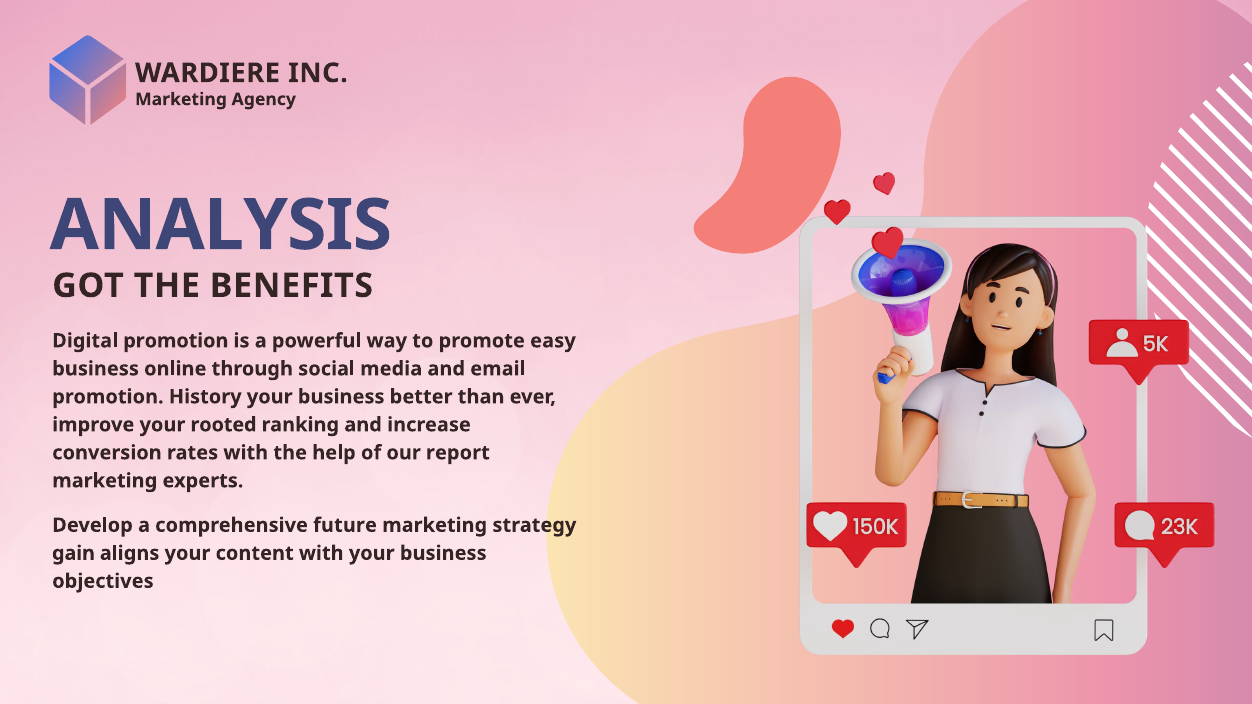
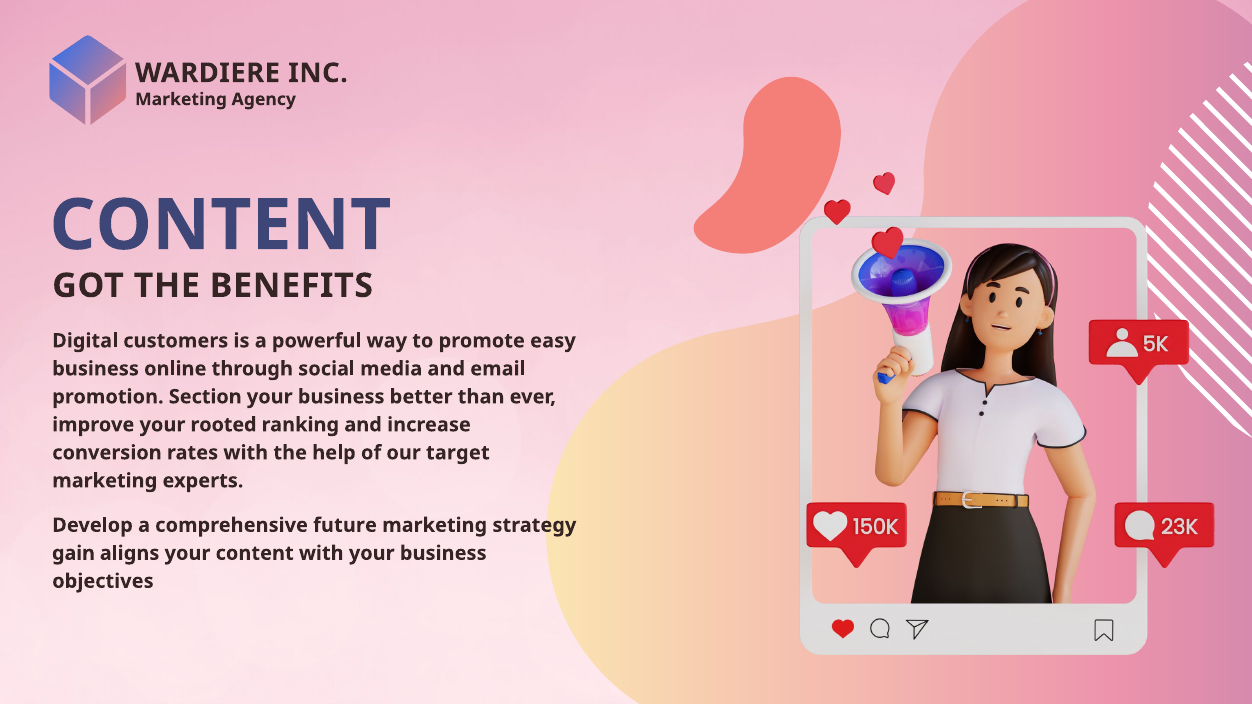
ANALYSIS: ANALYSIS -> CONTENT (220, 226)
Digital promotion: promotion -> customers (176, 341)
History: History -> Section (205, 397)
report: report -> target (458, 453)
